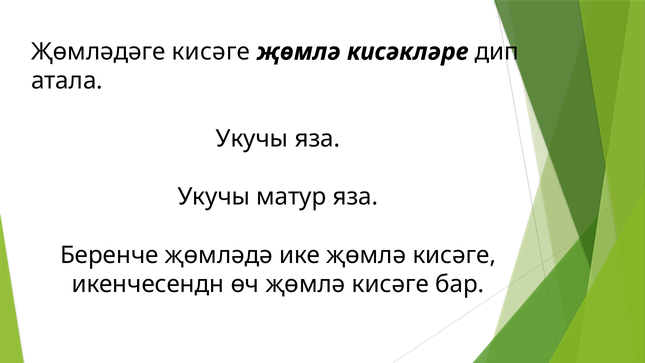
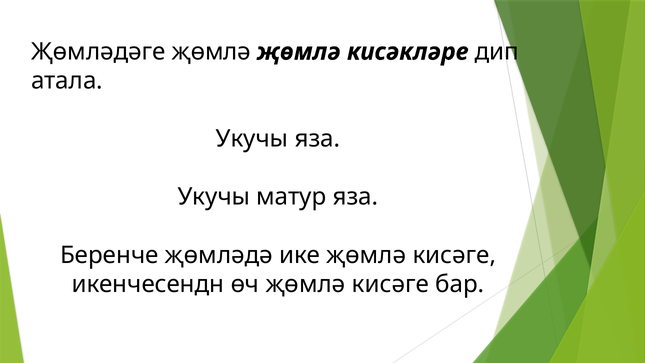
Җөмләдәге кисәге: кисәге -> җөмлә (211, 52)
